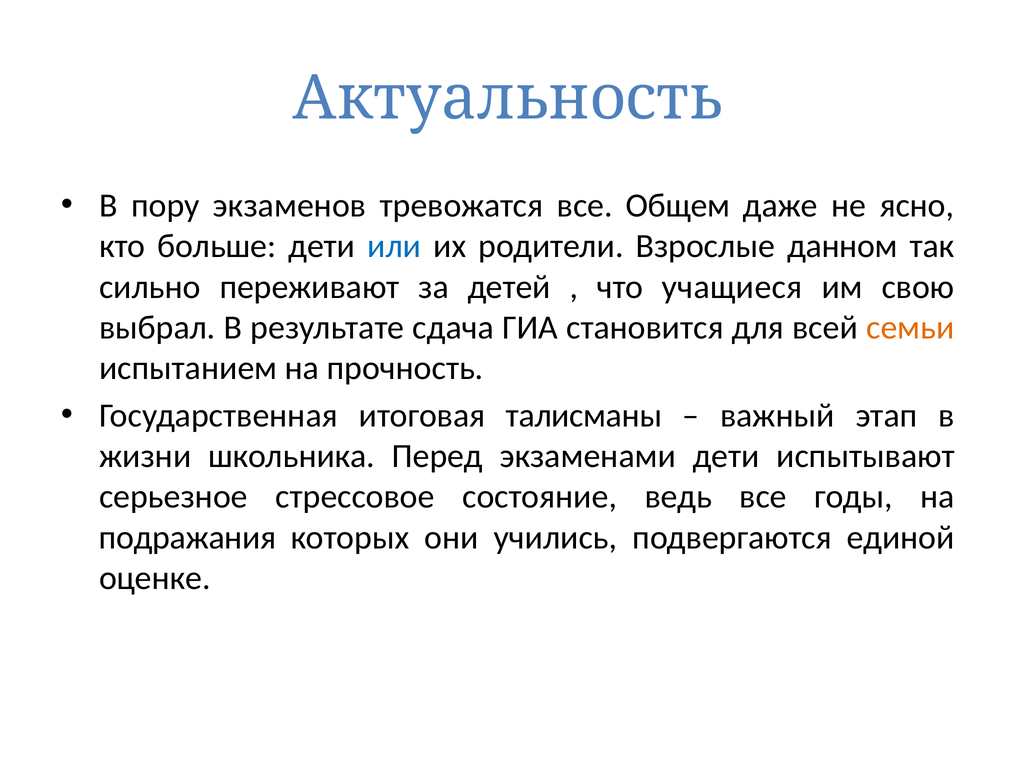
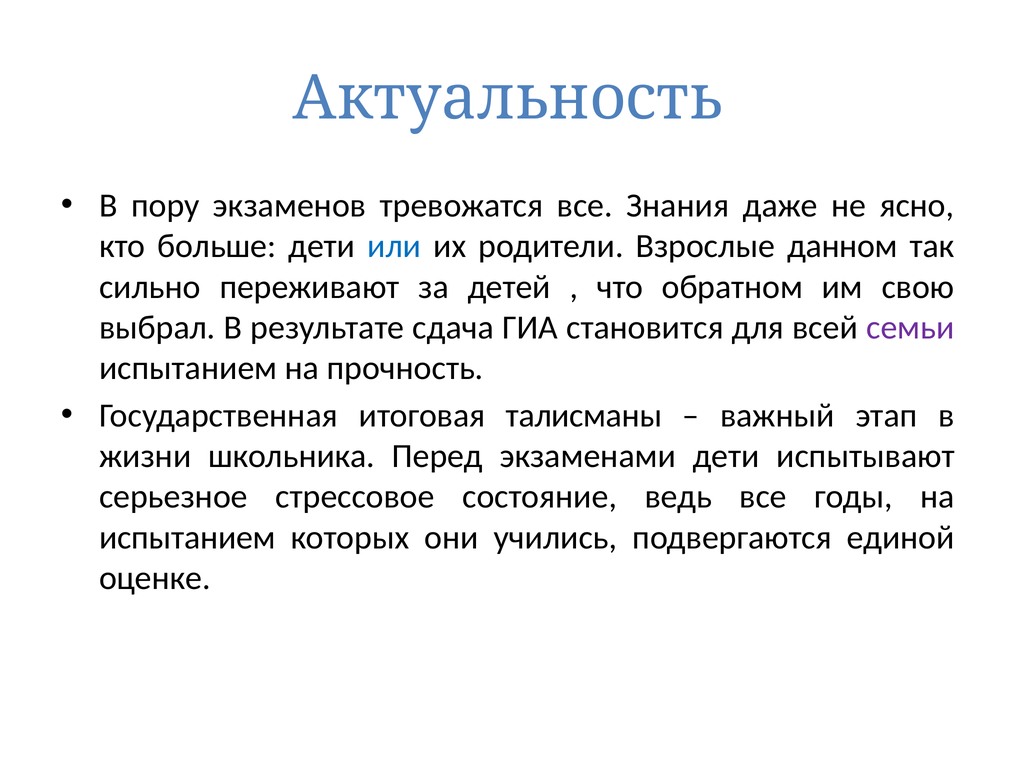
Общем: Общем -> Знания (678, 206)
учащиеся: учащиеся -> обратном (732, 287)
семьи colour: orange -> purple (910, 327)
подражания: подражания -> испытанием (187, 537)
